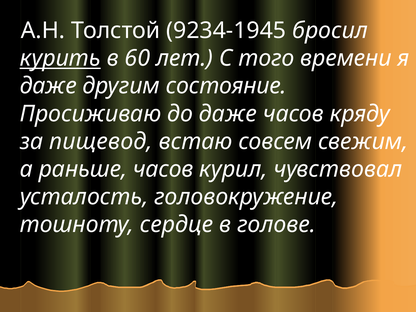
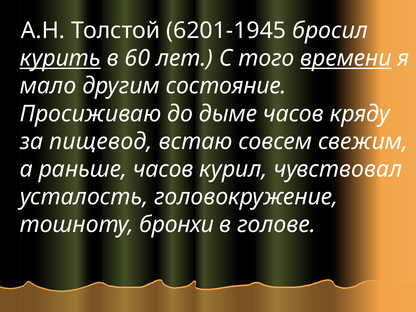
9234-1945: 9234-1945 -> 6201-1945 (226, 31)
времени underline: none -> present (346, 58)
даже: даже -> мало (48, 86)
до даже: даже -> дыме (228, 114)
сердце: сердце -> бронхи (177, 225)
